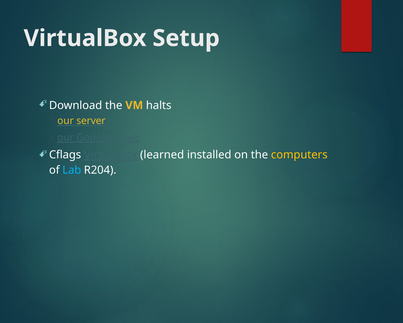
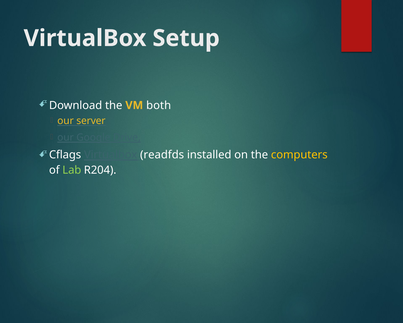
halts: halts -> both (159, 105)
learned: learned -> readfds (162, 155)
Lab colour: light blue -> light green (72, 170)
